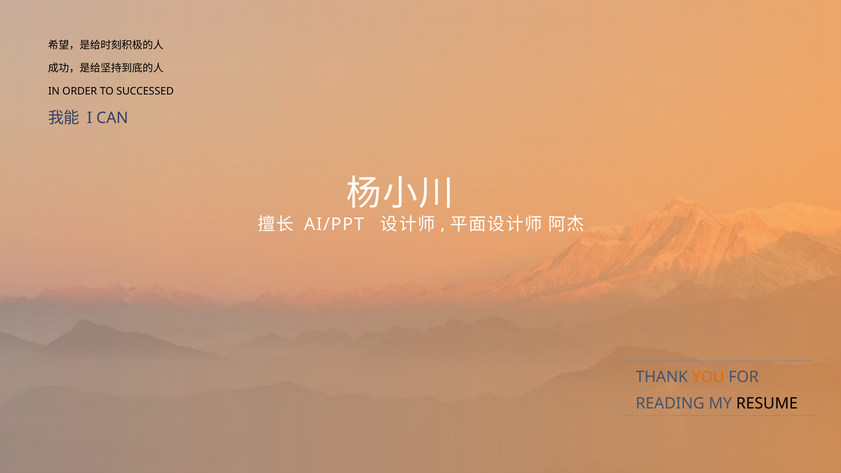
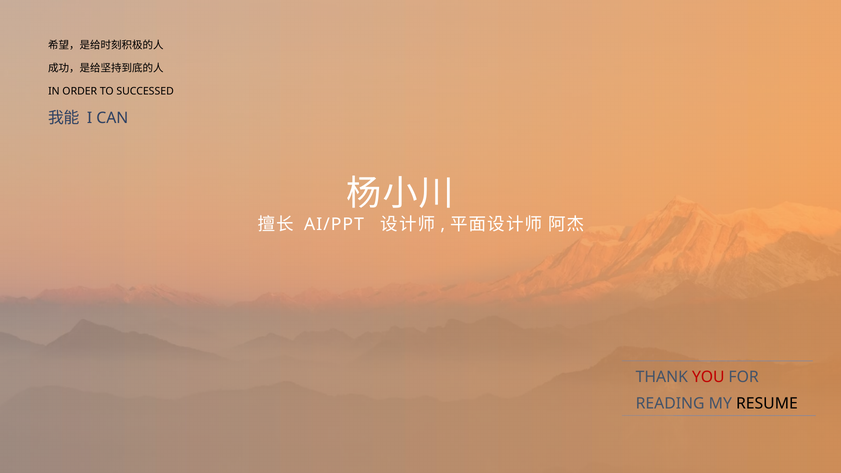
YOU colour: orange -> red (708, 377)
